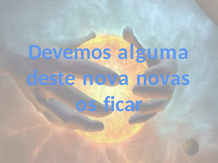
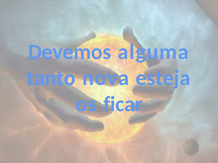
deste: deste -> tanto (51, 78)
novas: novas -> esteja (163, 78)
